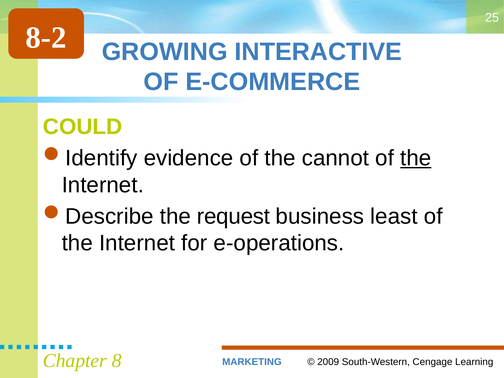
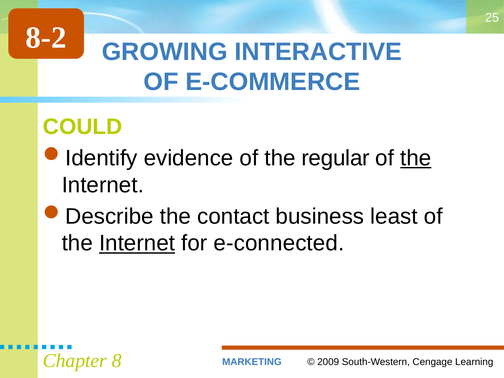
cannot: cannot -> regular (336, 158)
request: request -> contact (233, 216)
Internet underline: none -> present (137, 243)
e-operations: e-operations -> e-connected (279, 243)
